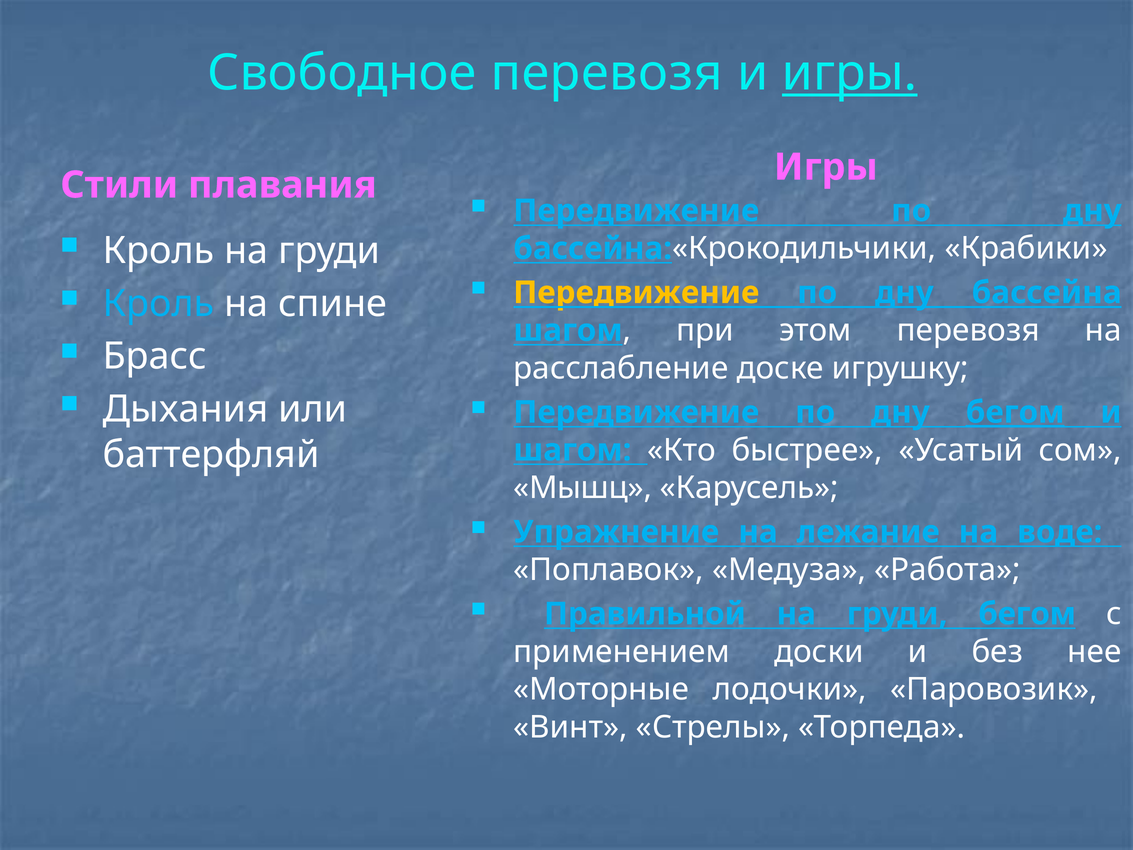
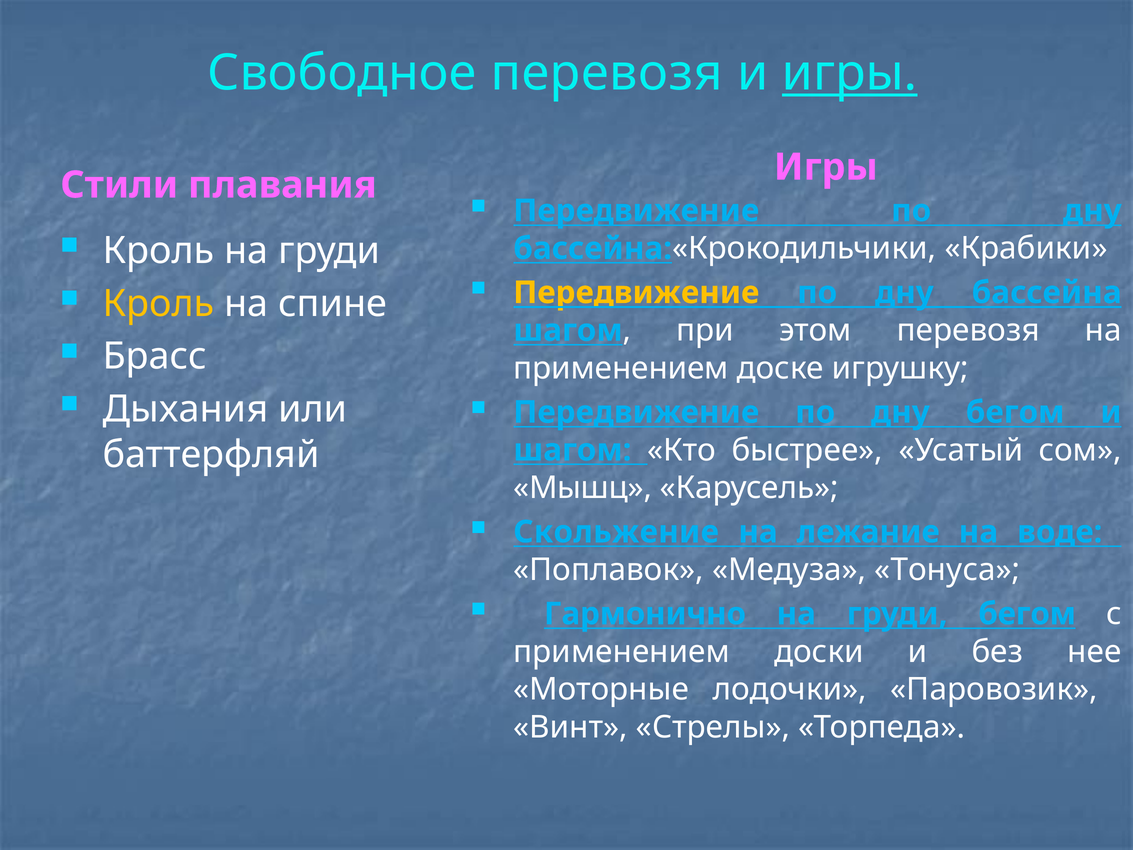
Кроль colour: light blue -> yellow (159, 303)
расслабление: расслабление -> применением (621, 368)
бегом underline: present -> none (1015, 412)
Упражнение: Упражнение -> Скольжение (616, 532)
Работа: Работа -> Тонуса (947, 570)
Правильной: Правильной -> Гармонично (645, 614)
